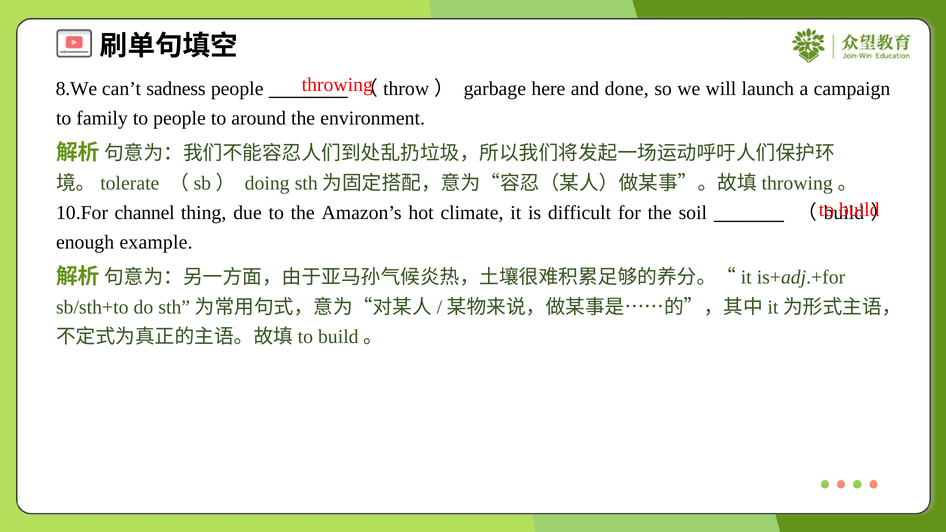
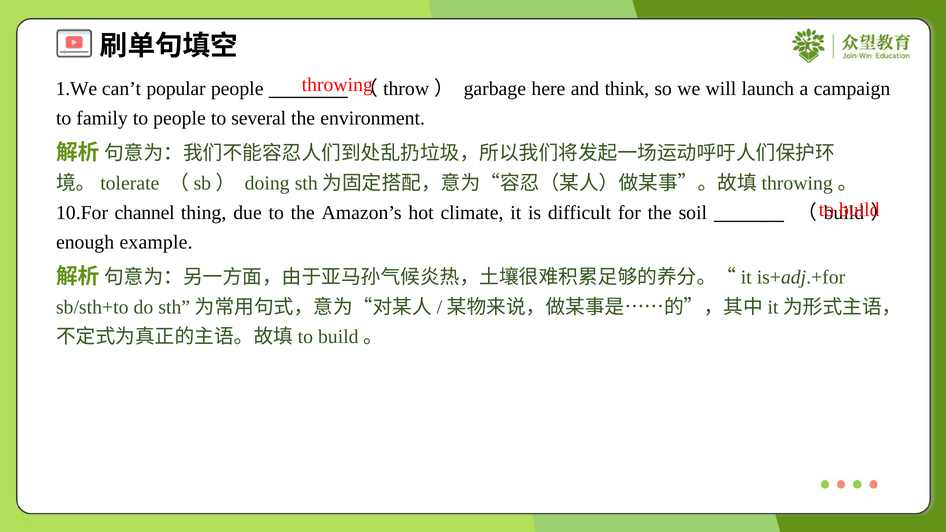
8.We: 8.We -> 1.We (76, 89)
sadness: sadness -> popular (176, 89)
done: done -> think (627, 89)
around: around -> several (259, 118)
